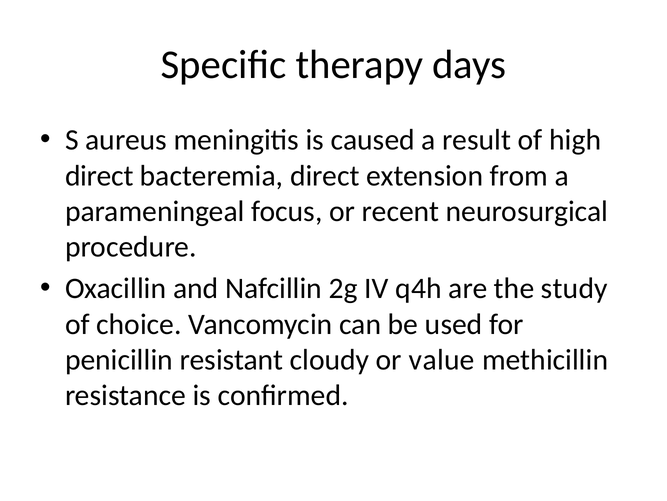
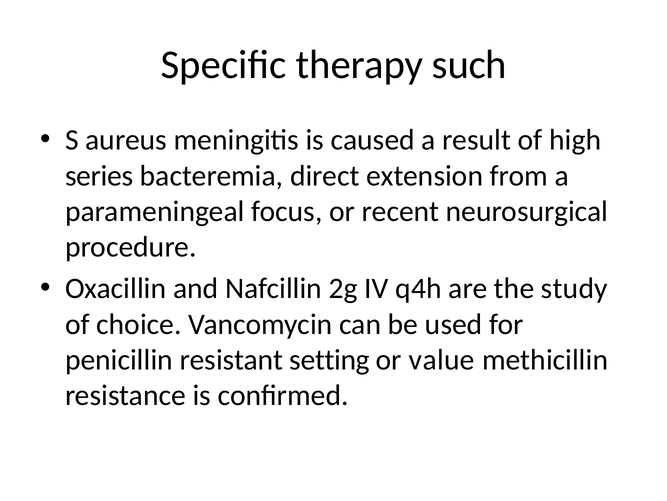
days: days -> such (469, 65)
direct: direct -> series (99, 176)
cloudy: cloudy -> setting (330, 359)
